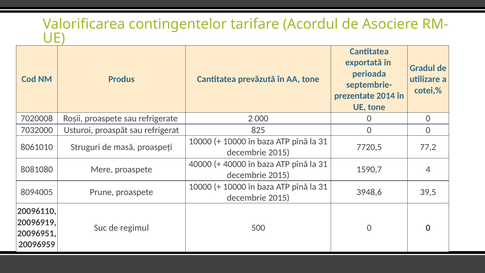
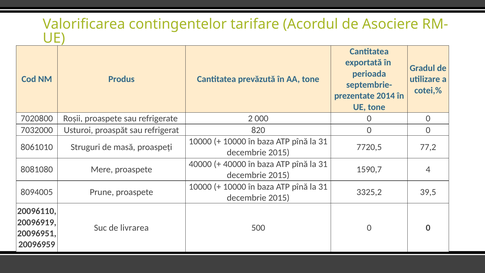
7020008: 7020008 -> 7020800 (37, 118)
825: 825 -> 820 (258, 130)
3948,6: 3948,6 -> 3325,2 (369, 192)
regimul: regimul -> livrarea (135, 228)
